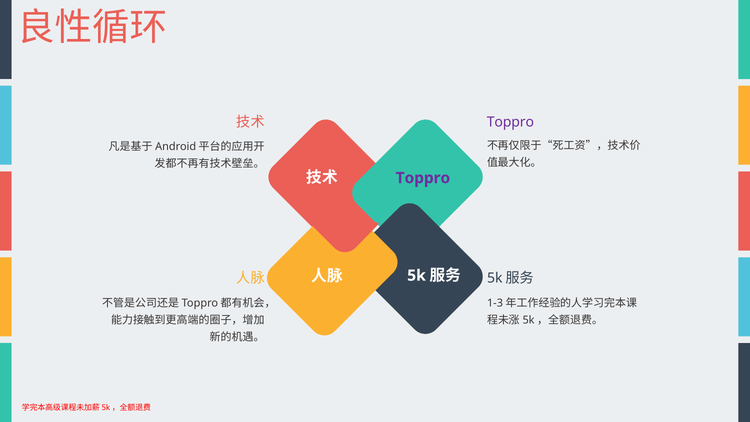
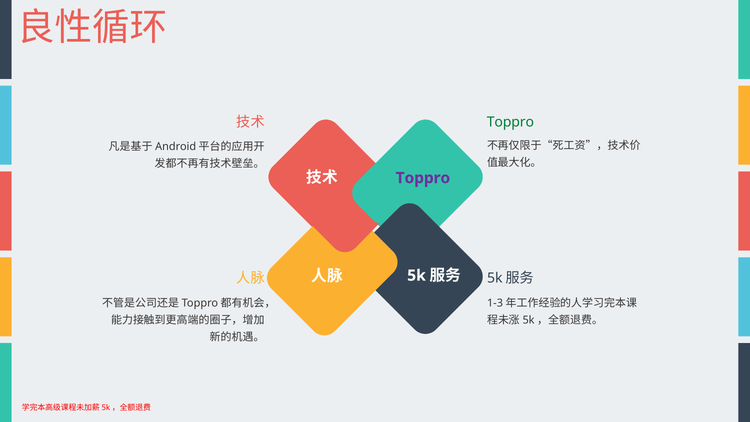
Toppro colour: purple -> green (510, 122)
